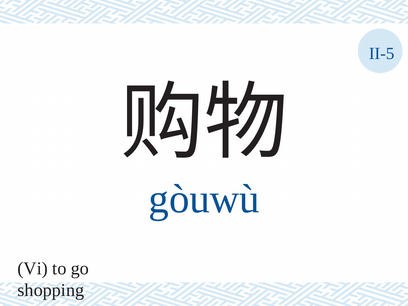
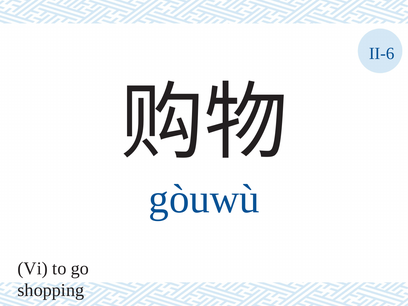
II-5: II-5 -> II-6 (382, 53)
